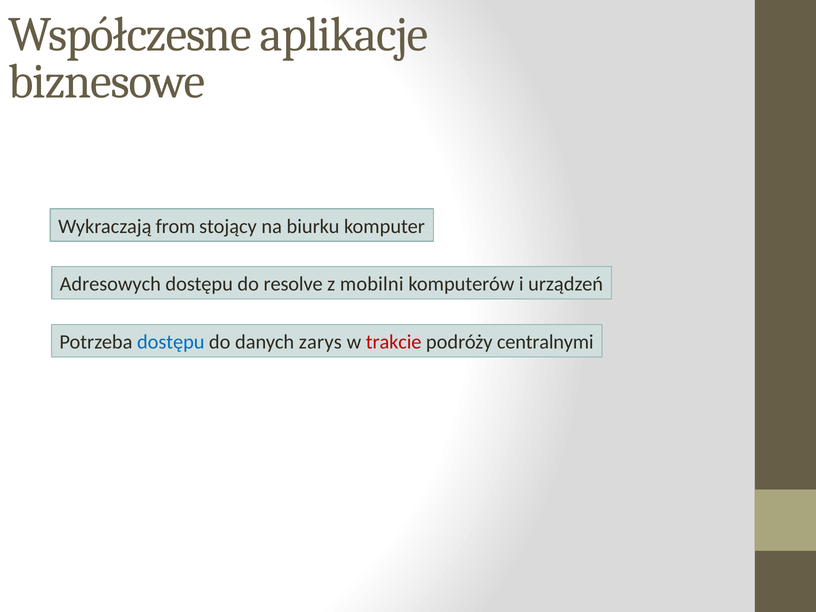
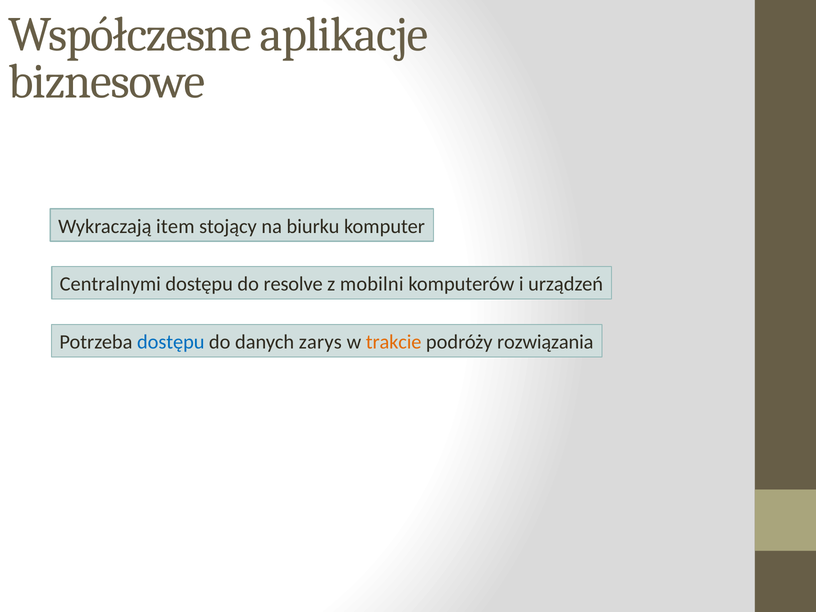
from: from -> item (175, 226)
Adresowych: Adresowych -> Centralnymi (110, 284)
trakcie colour: red -> orange (394, 342)
centralnymi: centralnymi -> rozwiązania (545, 342)
